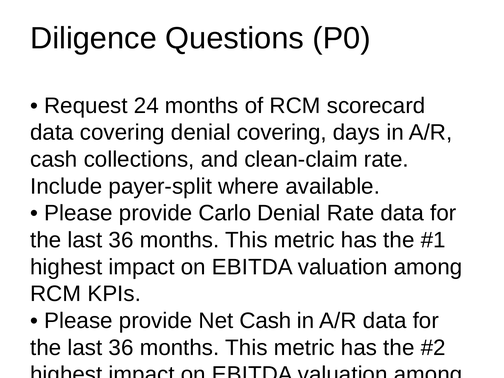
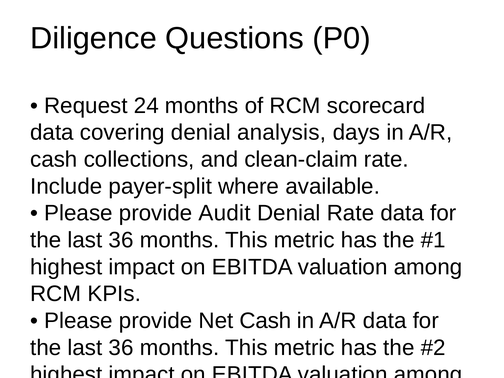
denial covering: covering -> analysis (282, 133)
Carlo: Carlo -> Audit (225, 213)
